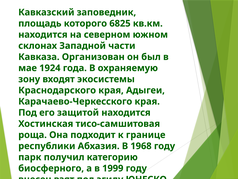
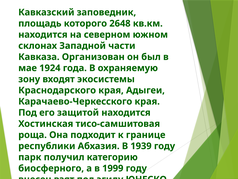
6825: 6825 -> 2648 (120, 23)
1968: 1968 -> 1939 (141, 146)
